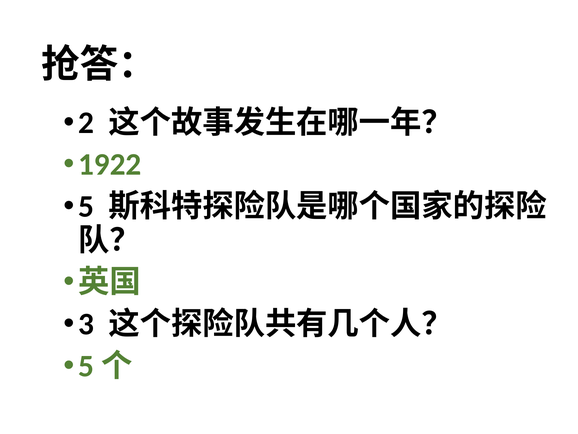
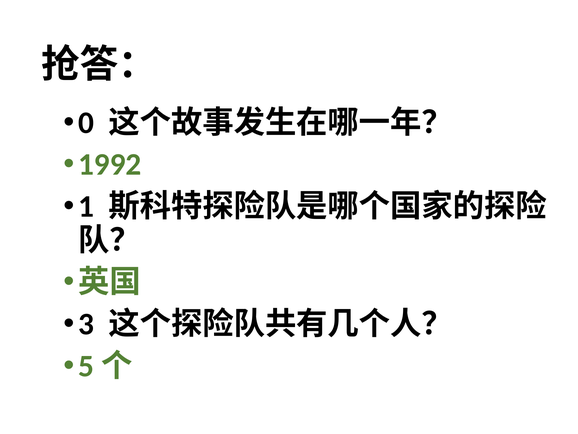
2: 2 -> 0 (86, 123)
1922: 1922 -> 1992 (110, 164)
5: 5 -> 1 (86, 206)
